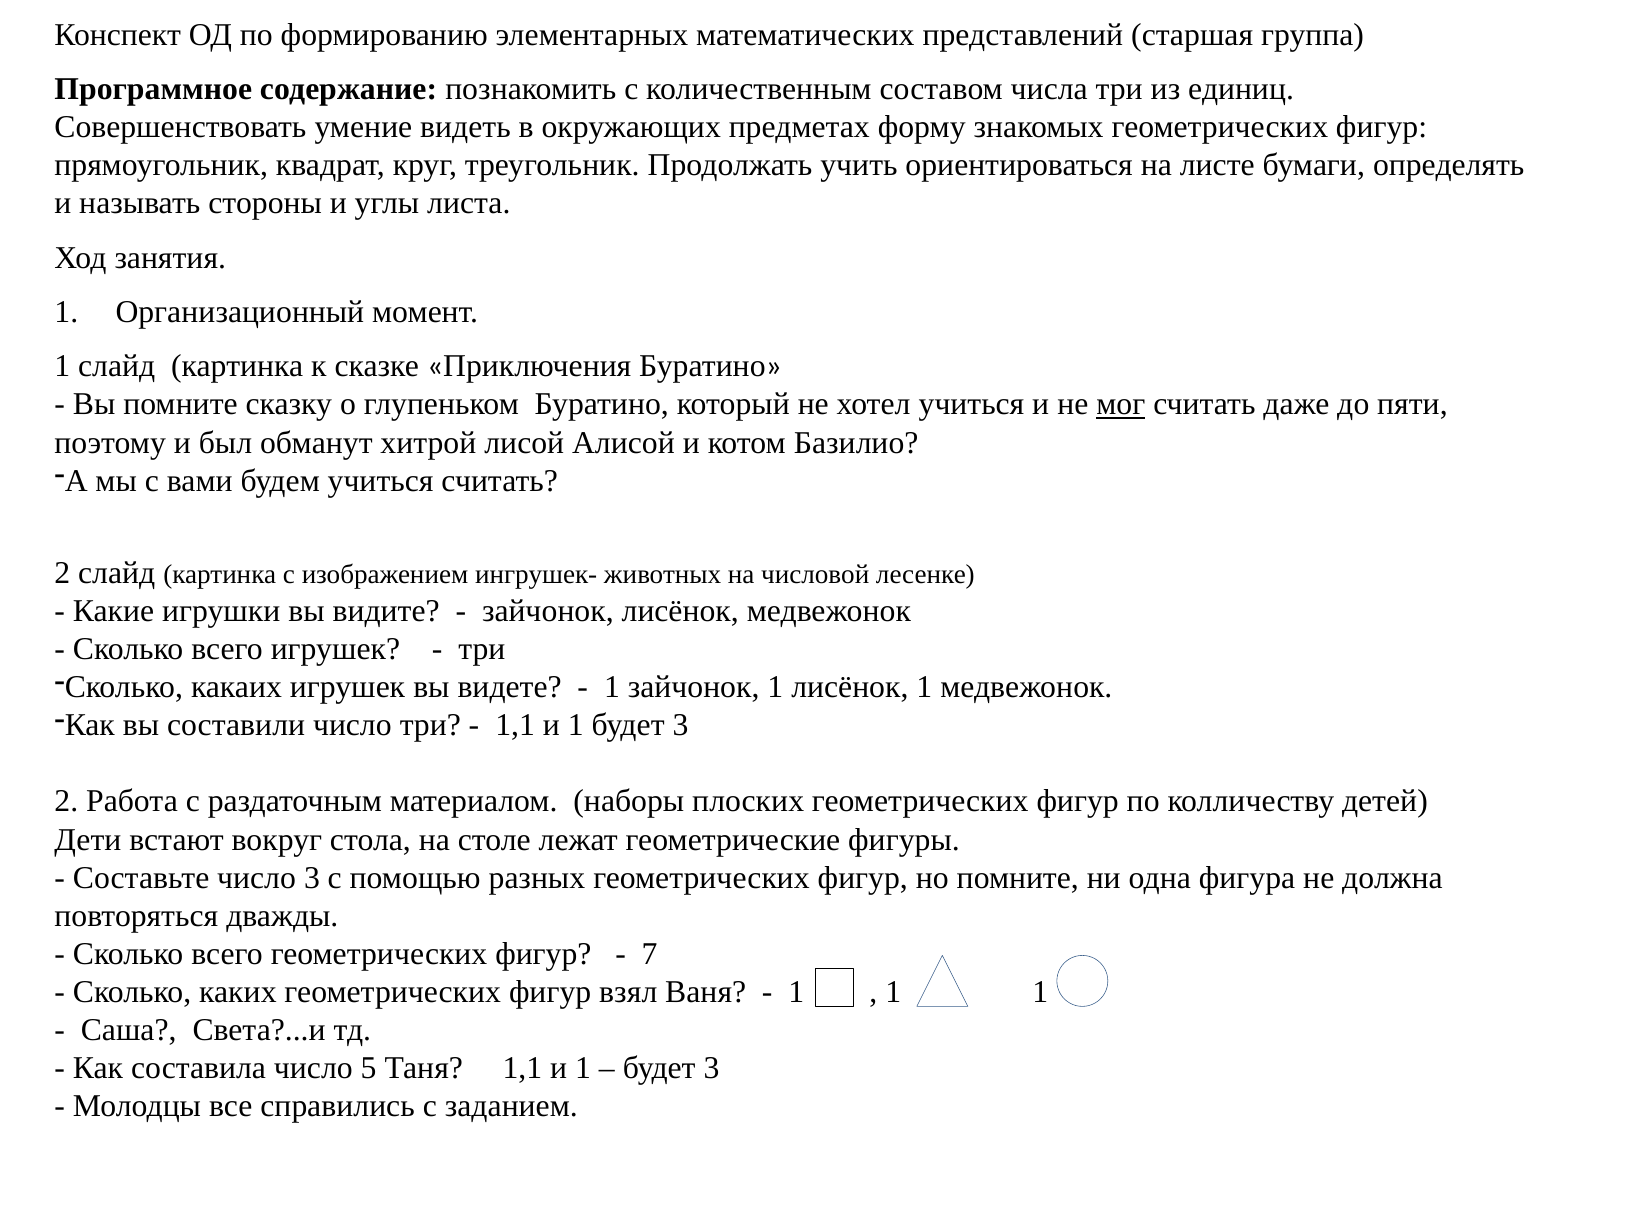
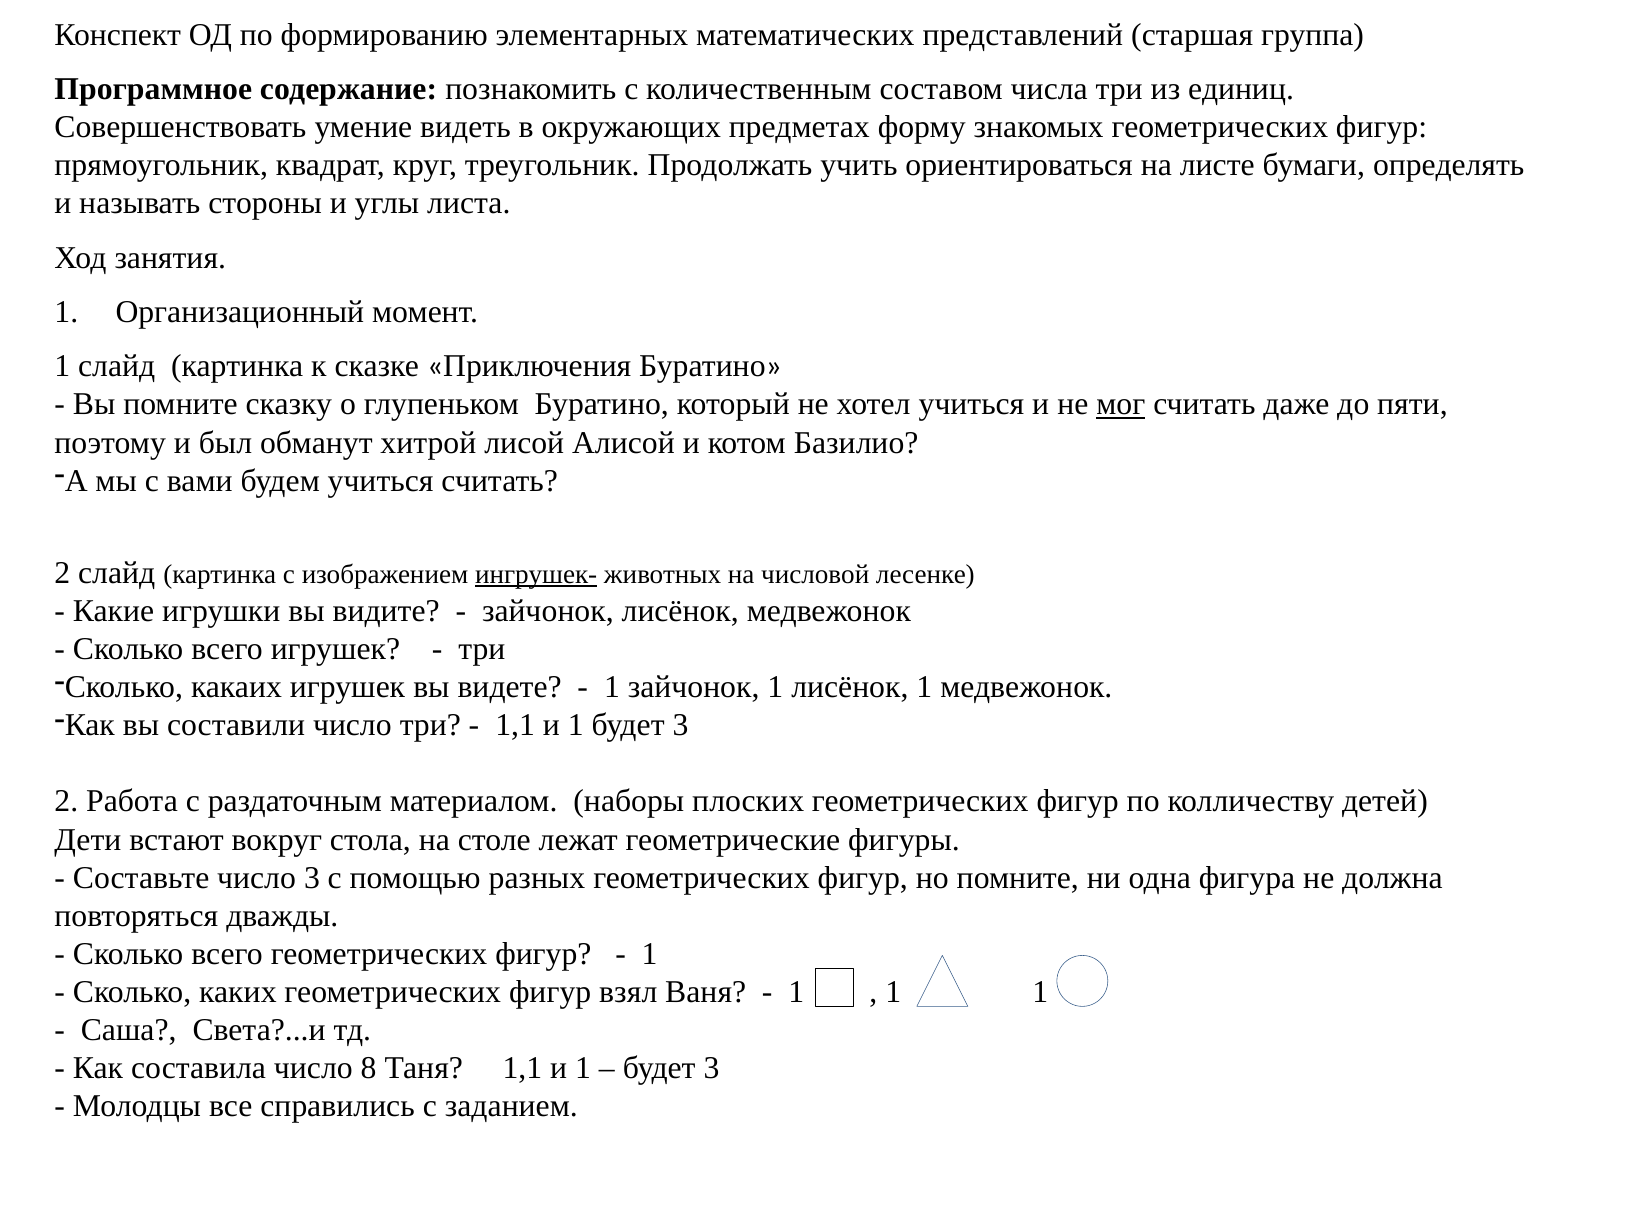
ингрушек- underline: none -> present (536, 574)
7: 7 -> 1 (650, 953)
5: 5 -> 8 (369, 1068)
